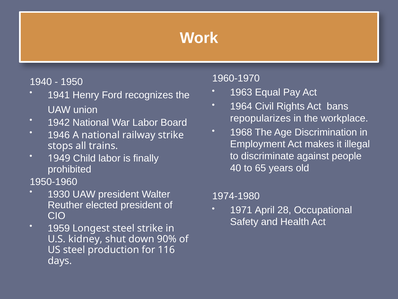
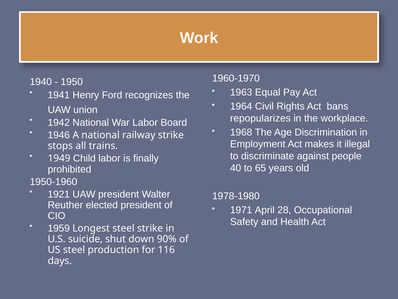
1930: 1930 -> 1921 (59, 194)
1974-1980: 1974-1980 -> 1978-1980 (236, 196)
kidney: kidney -> suicide (85, 239)
